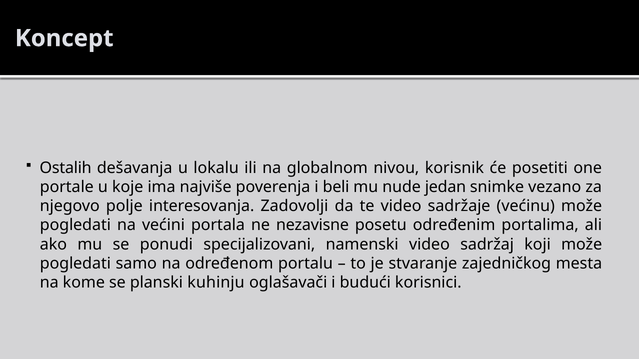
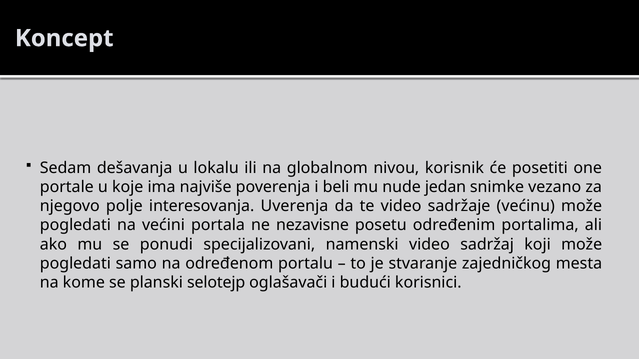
Ostalih: Ostalih -> Sedam (66, 168)
Zadovolji: Zadovolji -> Uverenja (294, 206)
kuhinju: kuhinju -> selotejp (216, 283)
